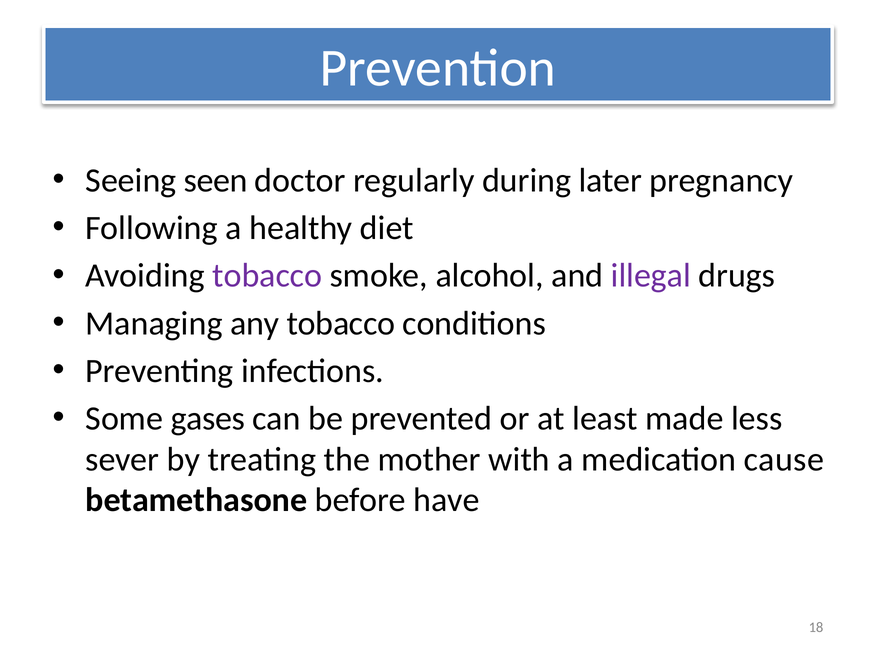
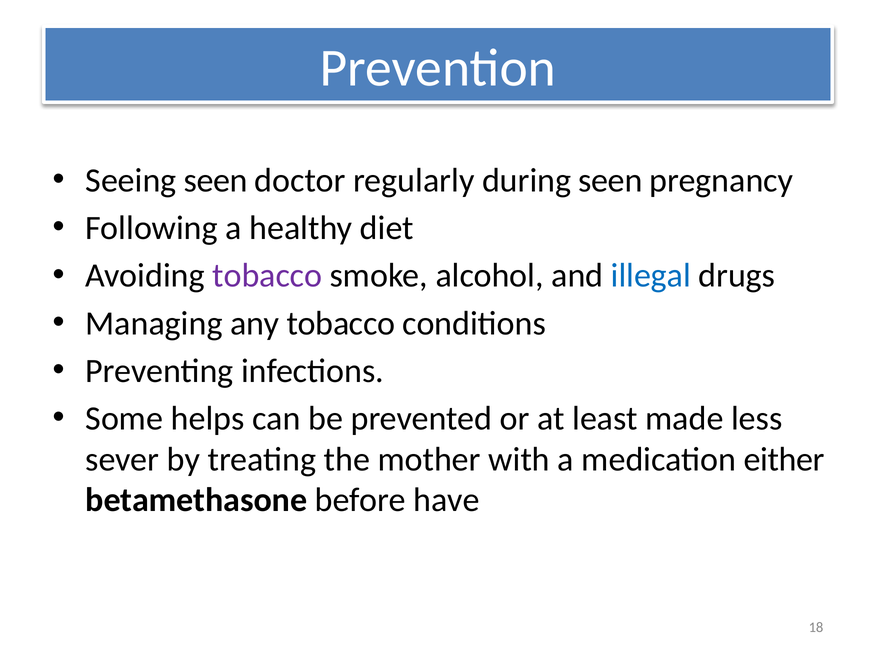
during later: later -> seen (610, 180)
illegal colour: purple -> blue (651, 276)
gases: gases -> helps (208, 419)
cause: cause -> either (784, 459)
